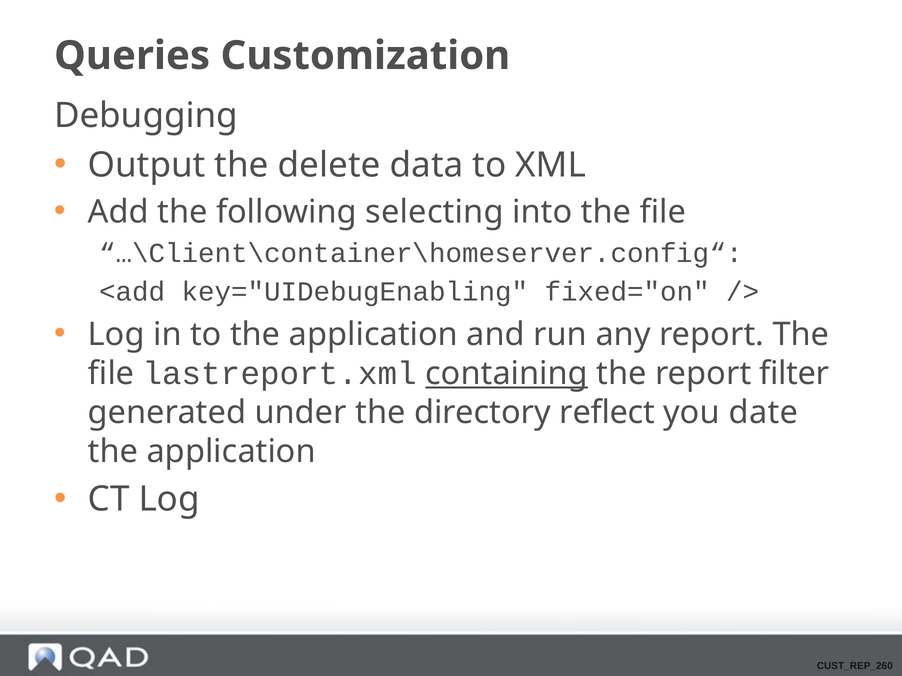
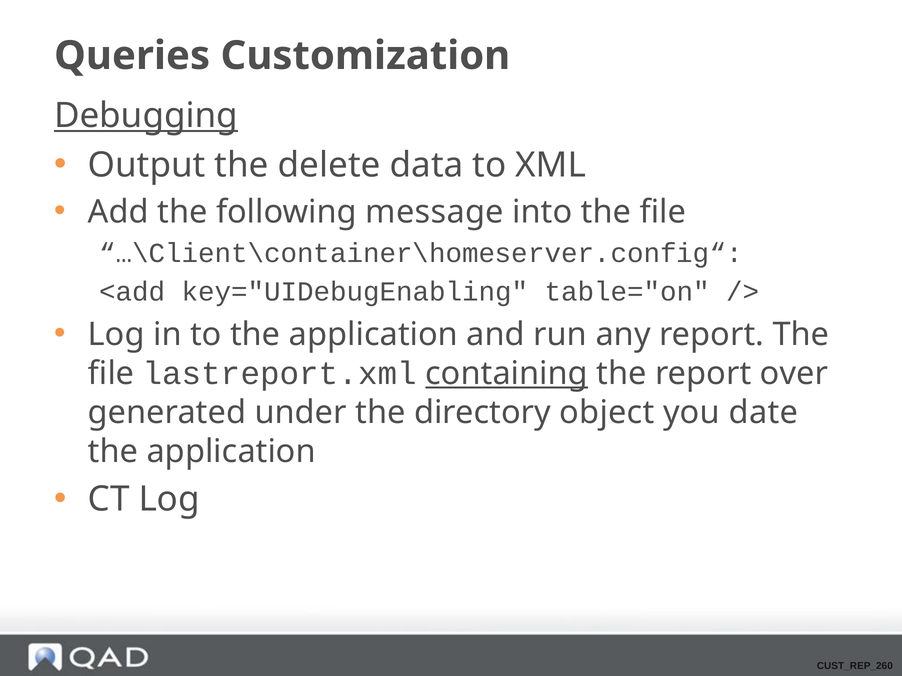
Debugging underline: none -> present (146, 116)
selecting: selecting -> message (435, 212)
fixed="on: fixed="on -> table="on (627, 292)
filter: filter -> over (794, 374)
reflect: reflect -> object (607, 413)
